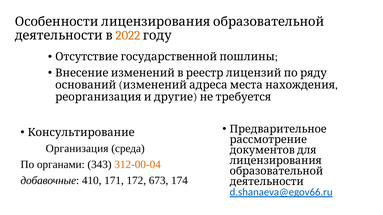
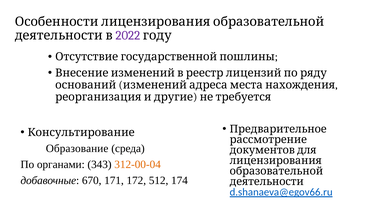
2022 colour: orange -> purple (128, 36)
Организация: Организация -> Образование (77, 149)
410: 410 -> 670 (92, 181)
673: 673 -> 512 (159, 181)
